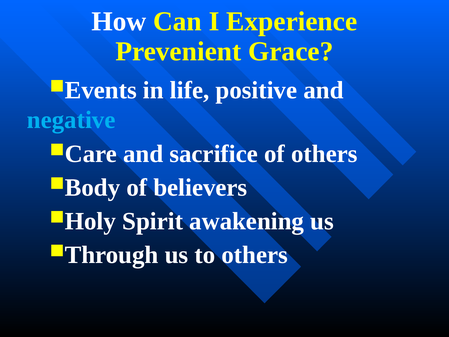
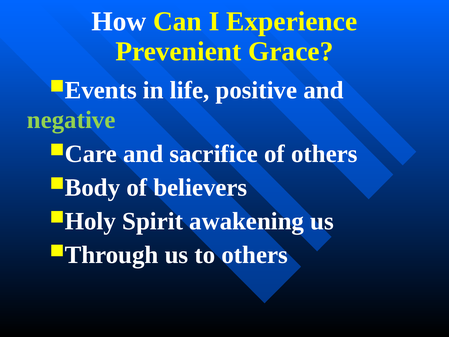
negative colour: light blue -> light green (71, 120)
